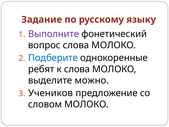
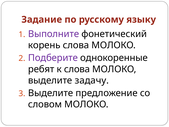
вопрос: вопрос -> корень (44, 45)
Подберите colour: blue -> purple (53, 58)
можно: можно -> задачу (92, 80)
Учеников: Учеников -> Выделите (51, 93)
